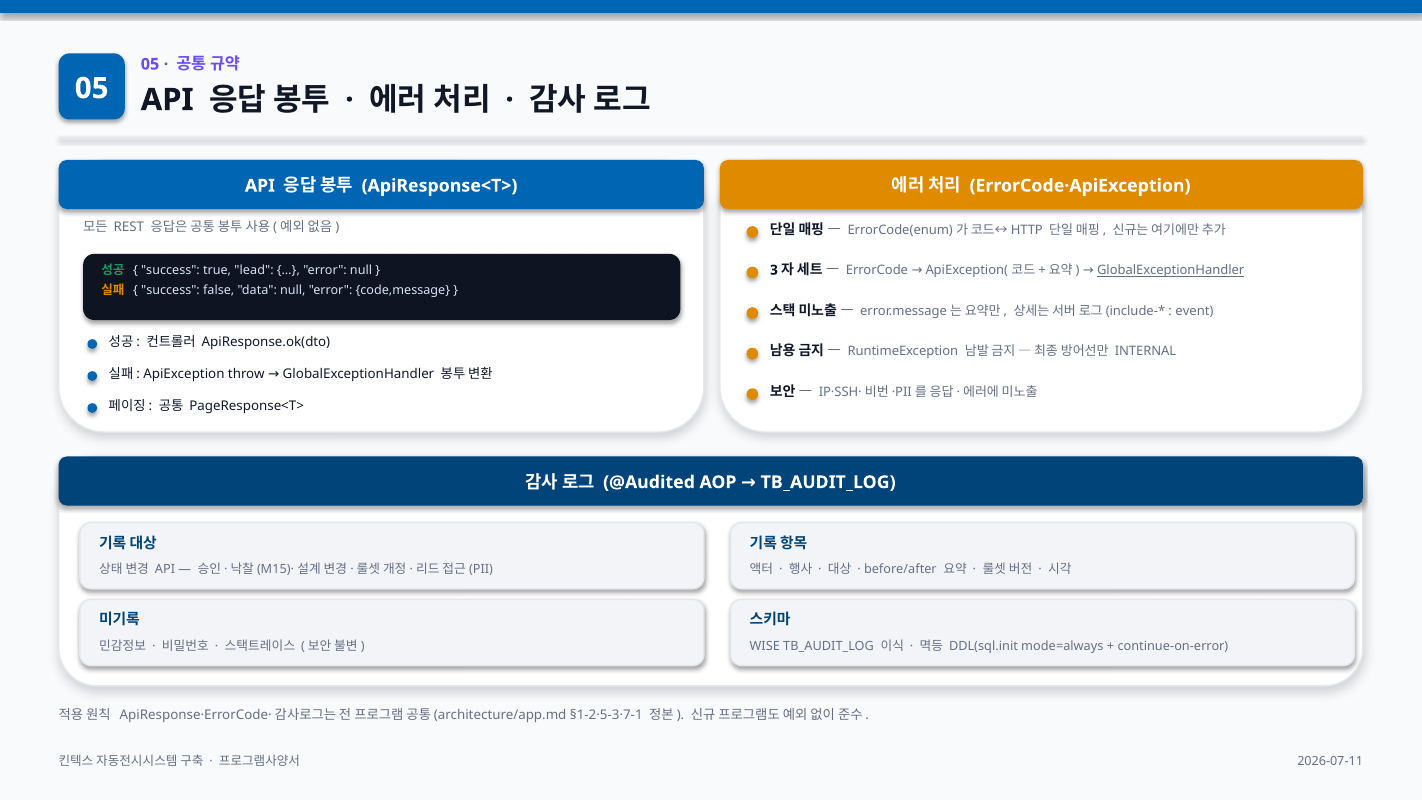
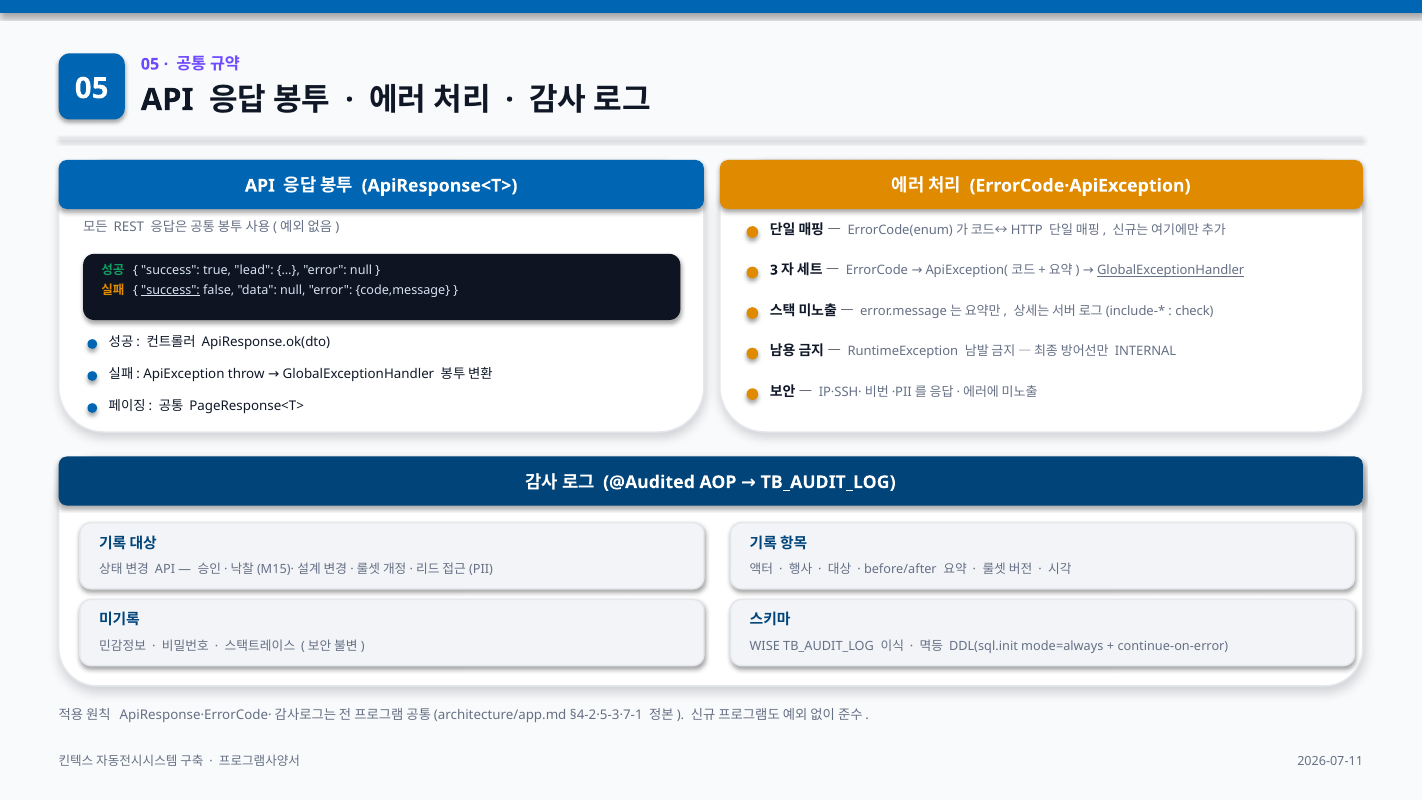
success underline: none -> present (170, 290)
event: event -> check (1195, 311)
§1-2·5-3·7-1: §1-2·5-3·7-1 -> §4-2·5-3·7-1 (606, 715)
